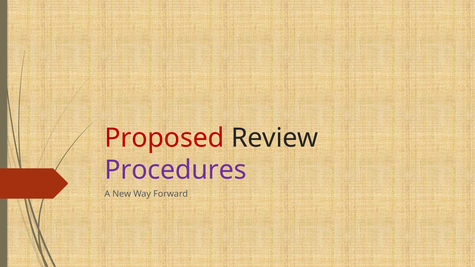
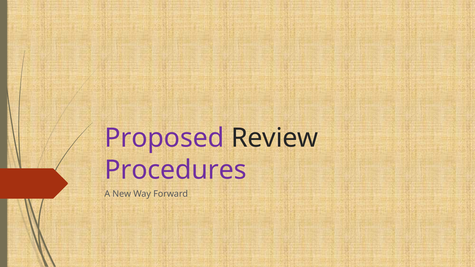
Proposed colour: red -> purple (164, 138)
